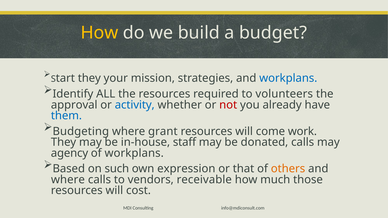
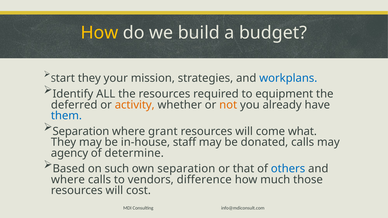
volunteers: volunteers -> equipment (284, 94)
approval: approval -> deferred (74, 105)
activity colour: blue -> orange (135, 105)
not colour: red -> orange (228, 105)
Budgeting: Budgeting -> Separation (81, 131)
work: work -> what (302, 131)
of workplans: workplans -> determine (134, 153)
own expression: expression -> separation (186, 169)
others colour: orange -> blue (288, 169)
receivable: receivable -> difference (204, 180)
